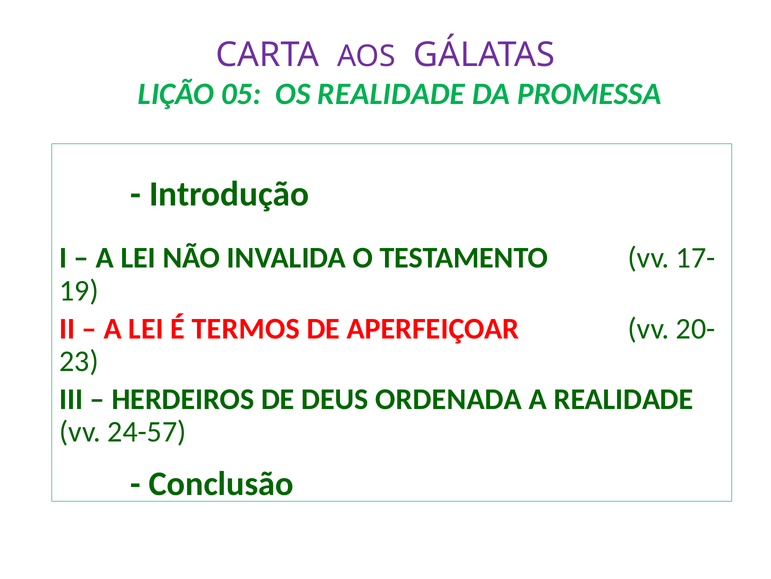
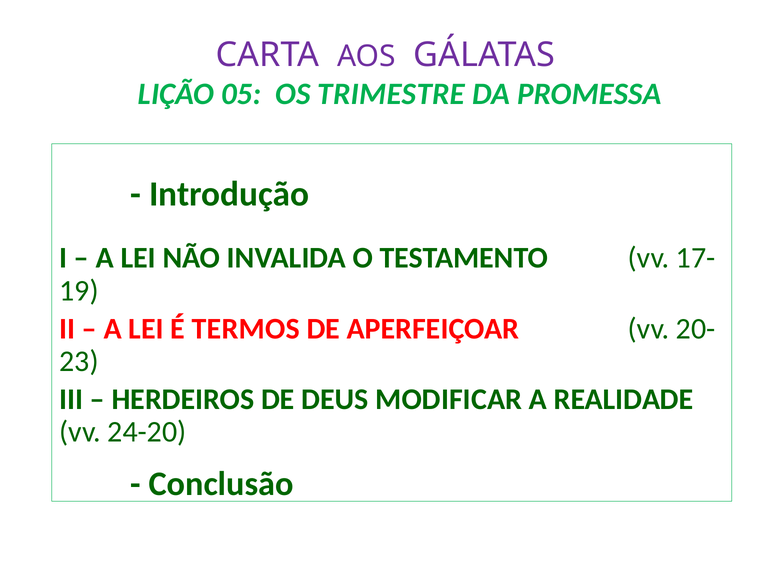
OS REALIDADE: REALIDADE -> TRIMESTRE (391, 94)
ORDENADA: ORDENADA -> MODIFICAR (449, 399)
24-57: 24-57 -> 24-20 (147, 431)
